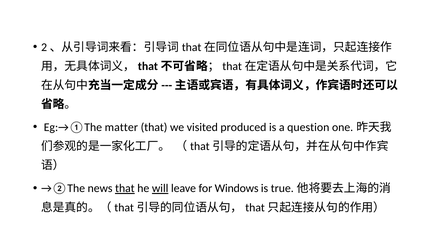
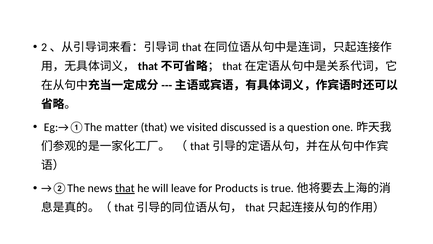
produced: produced -> discussed (243, 127)
will underline: present -> none (160, 188)
Windows: Windows -> Products (237, 188)
